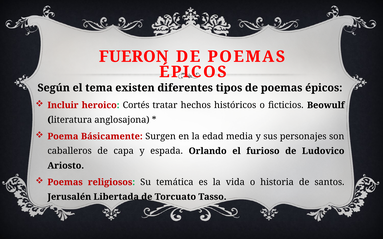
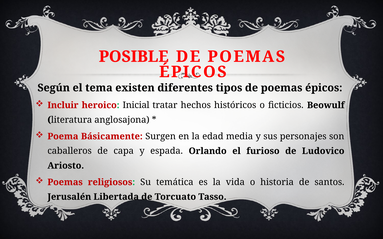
FUERON: FUERON -> POSIBLE (134, 57)
Cortés: Cortés -> Inicial (136, 105)
